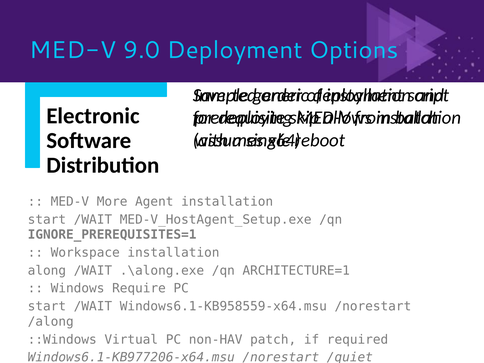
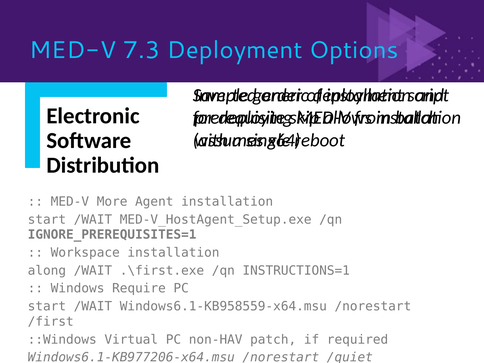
9.0: 9.0 -> 7.3 (142, 50)
.\along.exe: .\along.exe -> .\first.exe (162, 271)
ARCHITECTURE=1: ARCHITECTURE=1 -> INSTRUCTIONS=1 (296, 271)
/along: /along -> /first (51, 322)
